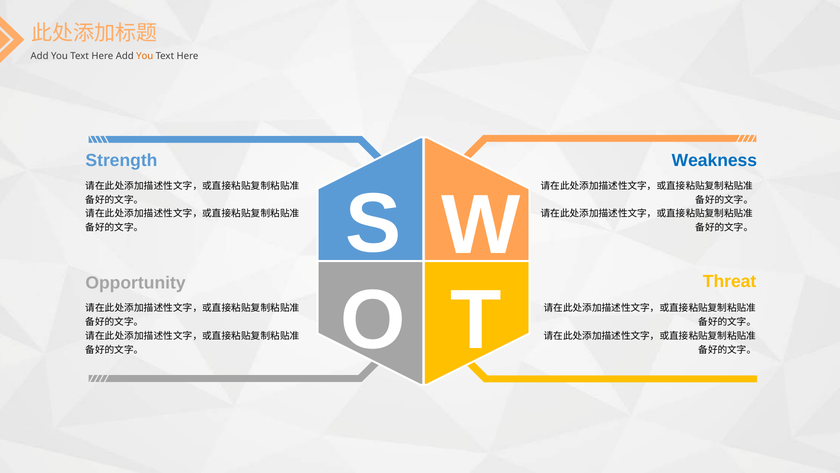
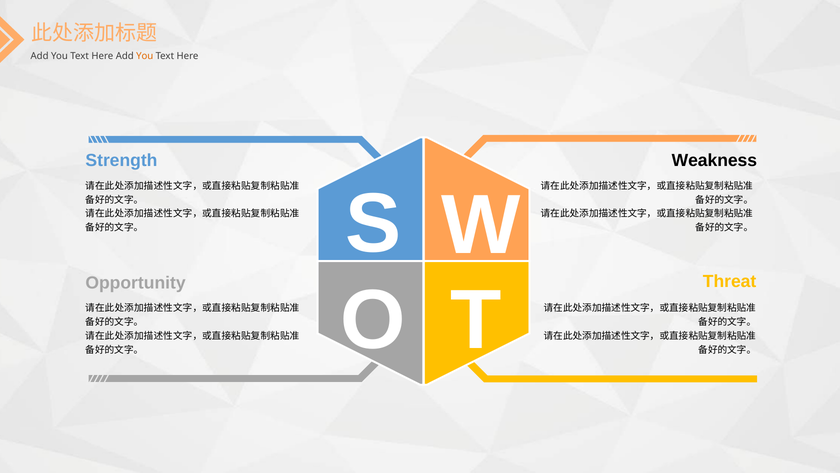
Weakness colour: blue -> black (714, 161)
